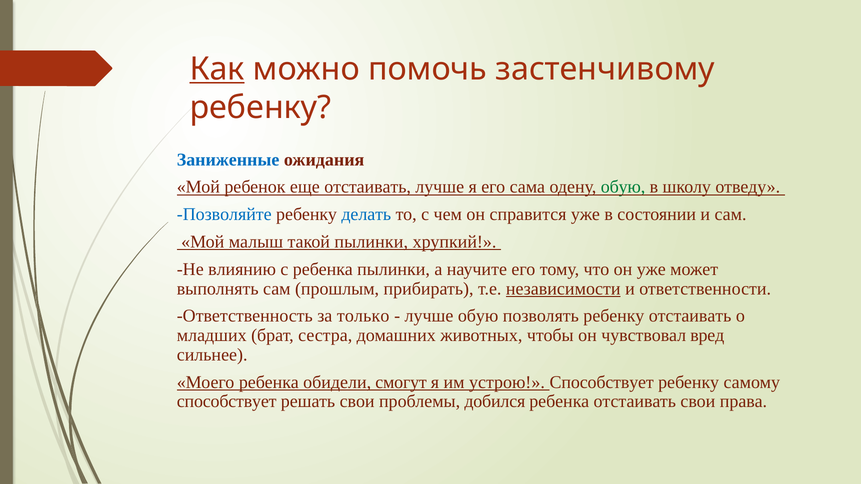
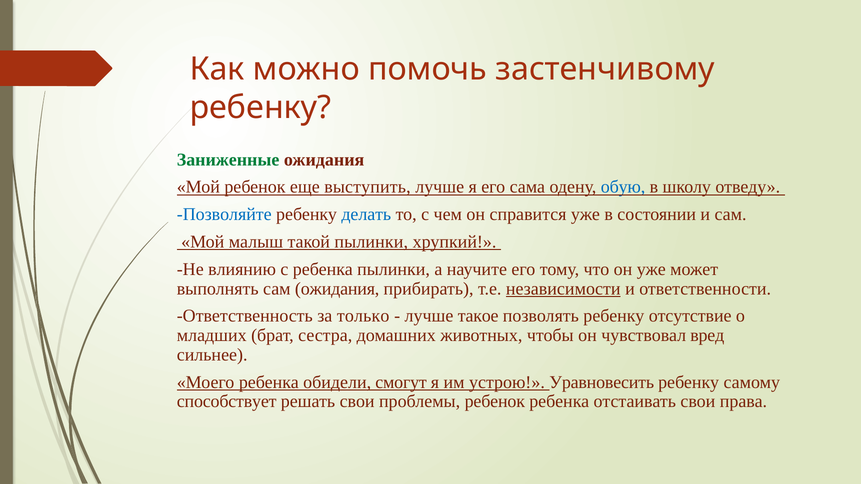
Как underline: present -> none (217, 69)
Заниженные colour: blue -> green (228, 160)
еще отстаивать: отстаивать -> выступить (367, 187)
обую colour: green -> blue (623, 187)
сам прошлым: прошлым -> ожидания (337, 289)
лучше обую: обую -> такое (478, 316)
ребенку отстаивать: отстаивать -> отсутствие (690, 316)
устрою Способствует: Способствует -> Уравновесить (602, 382)
проблемы добился: добился -> ребенок (495, 402)
